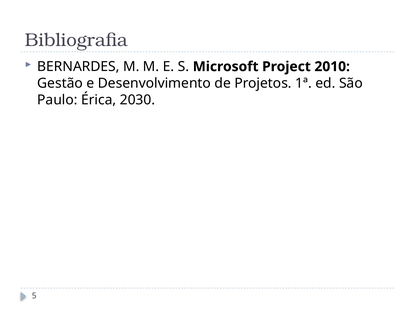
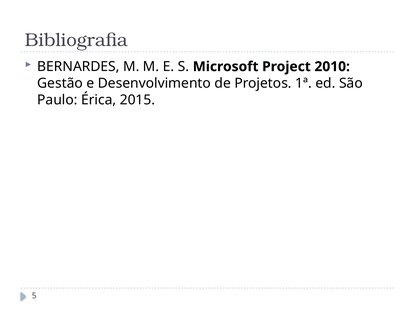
2030: 2030 -> 2015 (137, 100)
